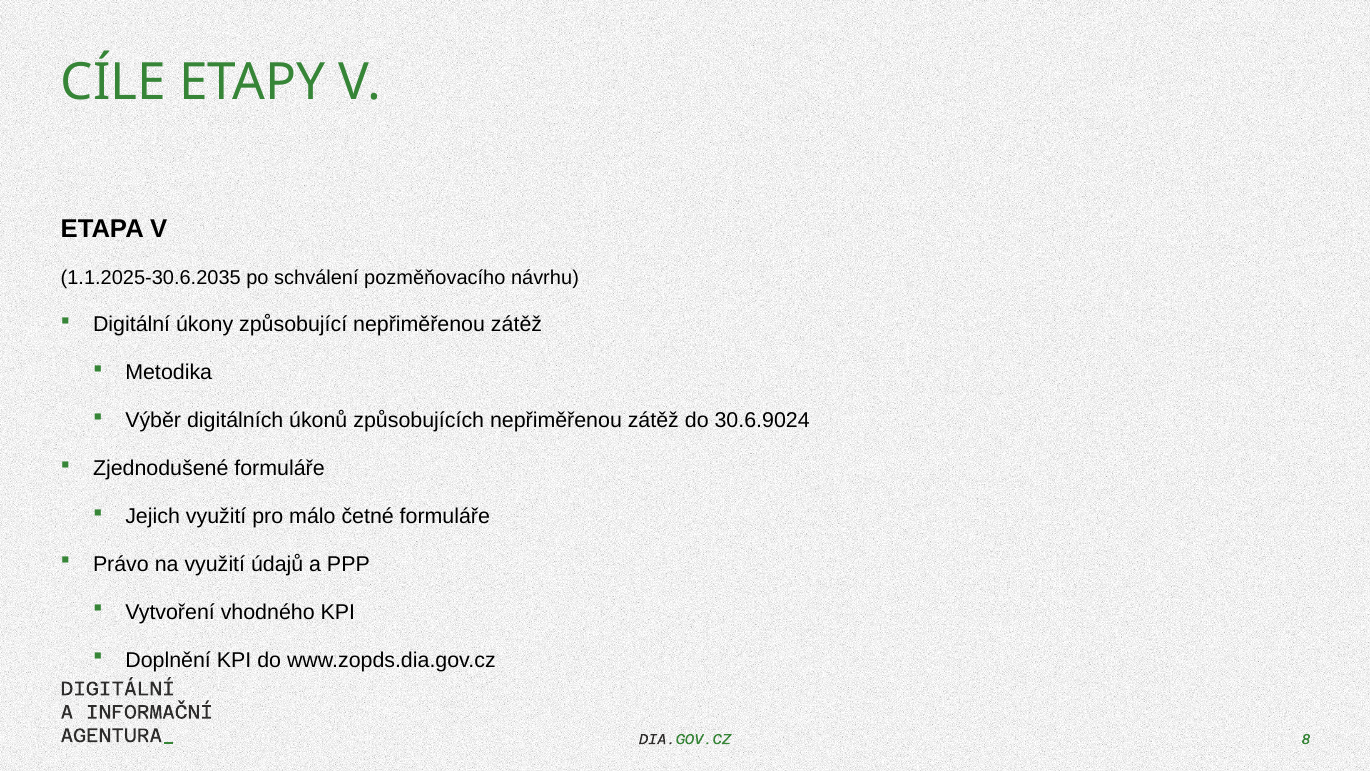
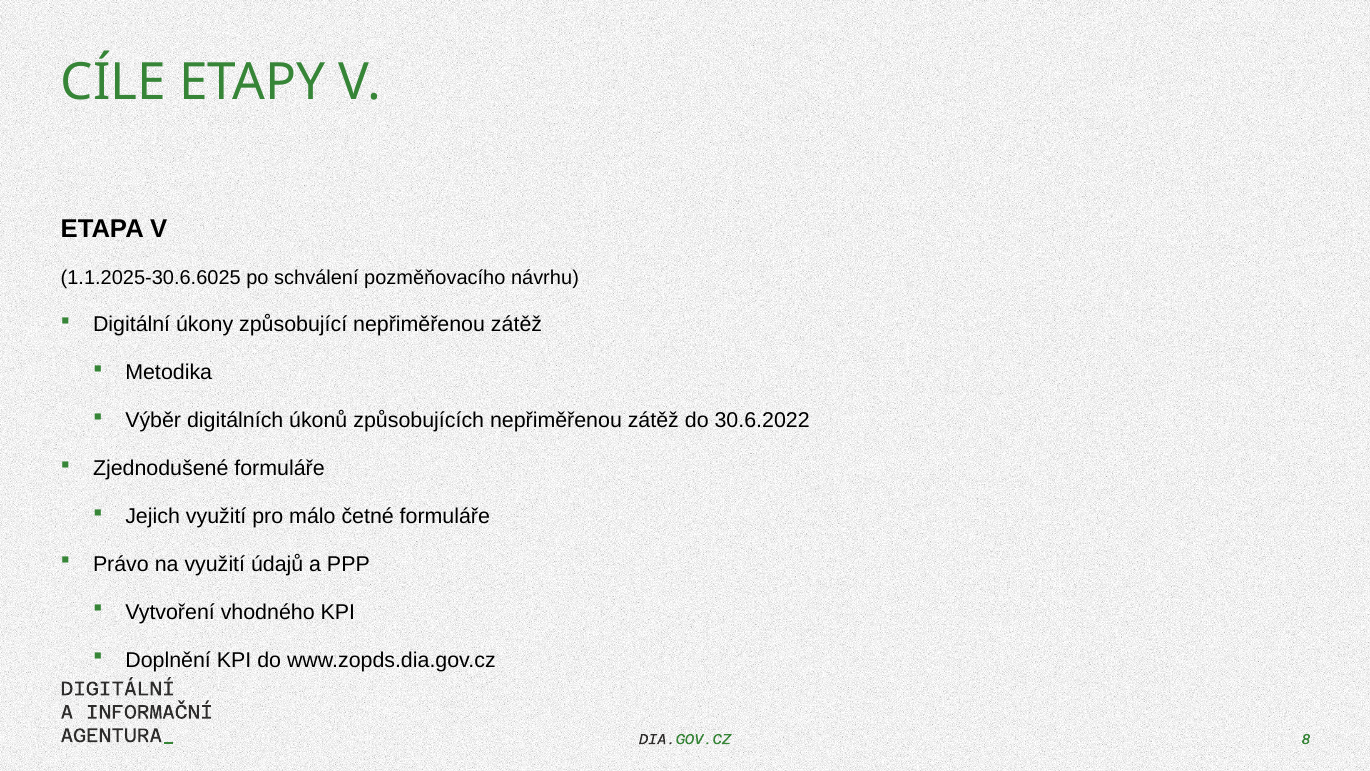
1.1.2025-30.6.2035: 1.1.2025-30.6.2035 -> 1.1.2025-30.6.6025 (151, 277)
30.6.9024: 30.6.9024 -> 30.6.2022 (762, 420)
